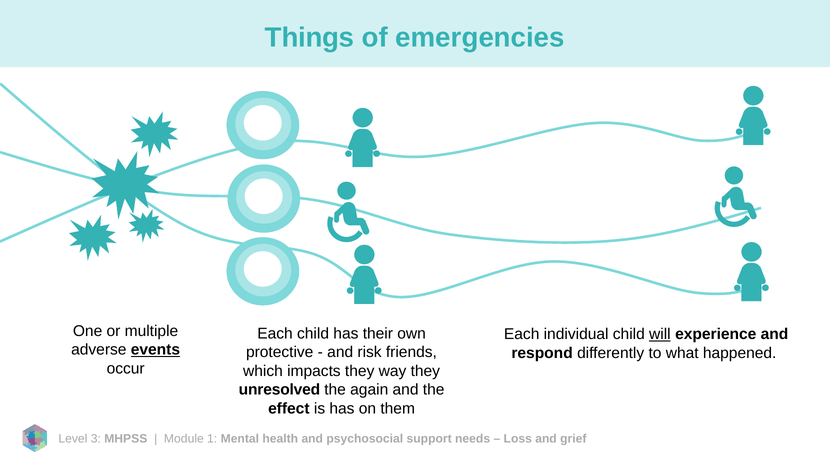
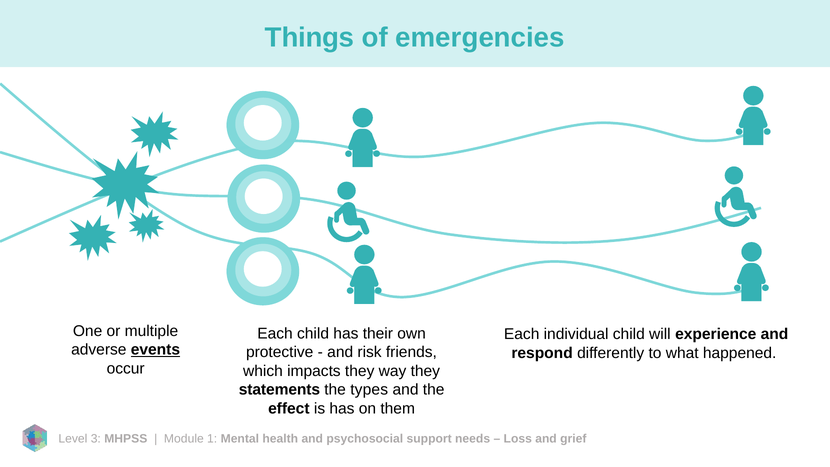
will underline: present -> none (660, 334)
unresolved: unresolved -> statements (279, 390)
again: again -> types (369, 390)
